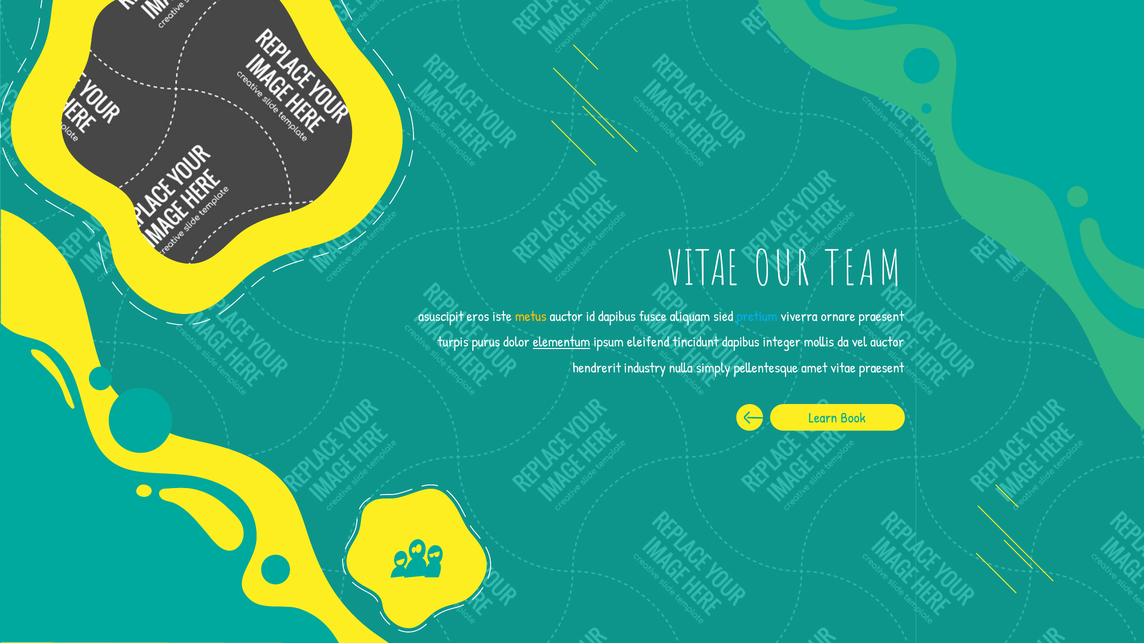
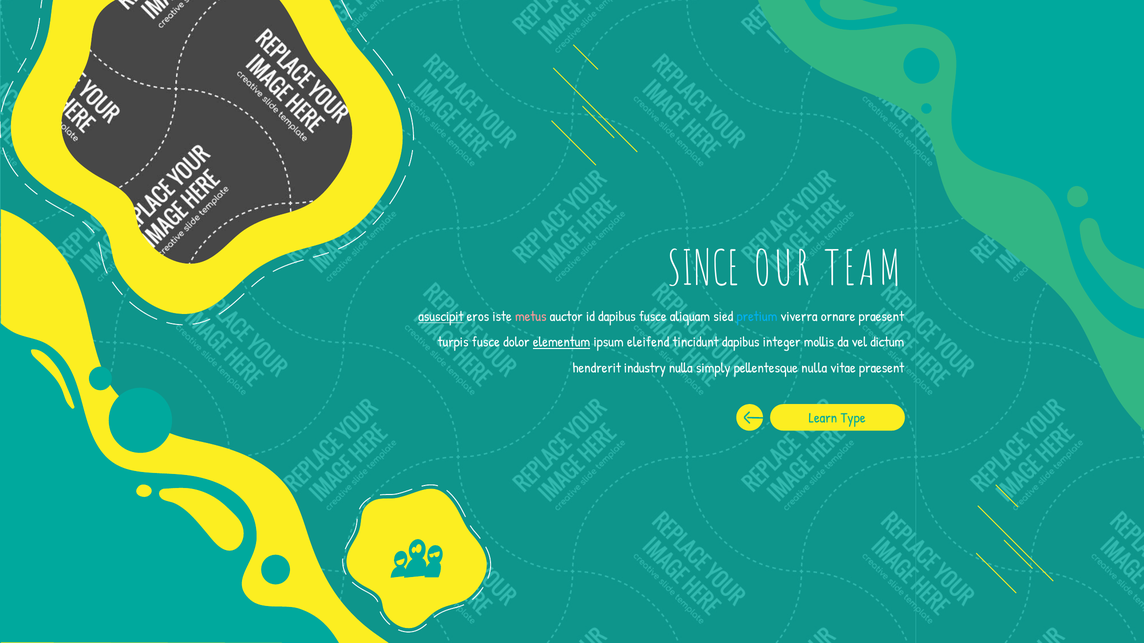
VITAE: VITAE -> SINCE (703, 270)
asuscipit underline: none -> present (441, 317)
metus colour: yellow -> pink (531, 317)
turpis purus: purus -> fusce (486, 343)
vel auctor: auctor -> dictum (887, 343)
pellentesque amet: amet -> nulla (814, 368)
Book: Book -> Type (853, 418)
